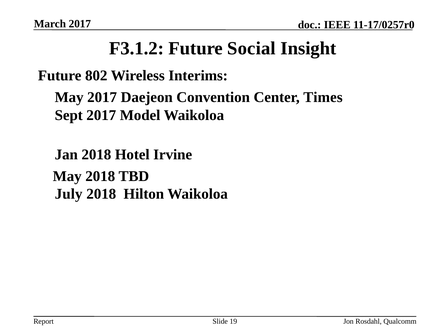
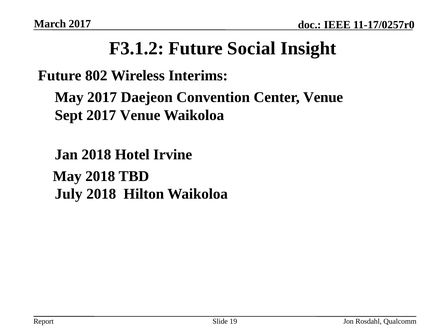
Center Times: Times -> Venue (323, 97)
2017 Model: Model -> Venue (140, 115)
